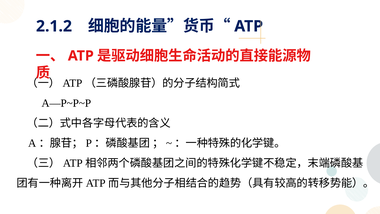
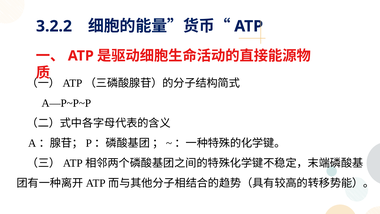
2.1.2: 2.1.2 -> 3.2.2 (54, 26)
